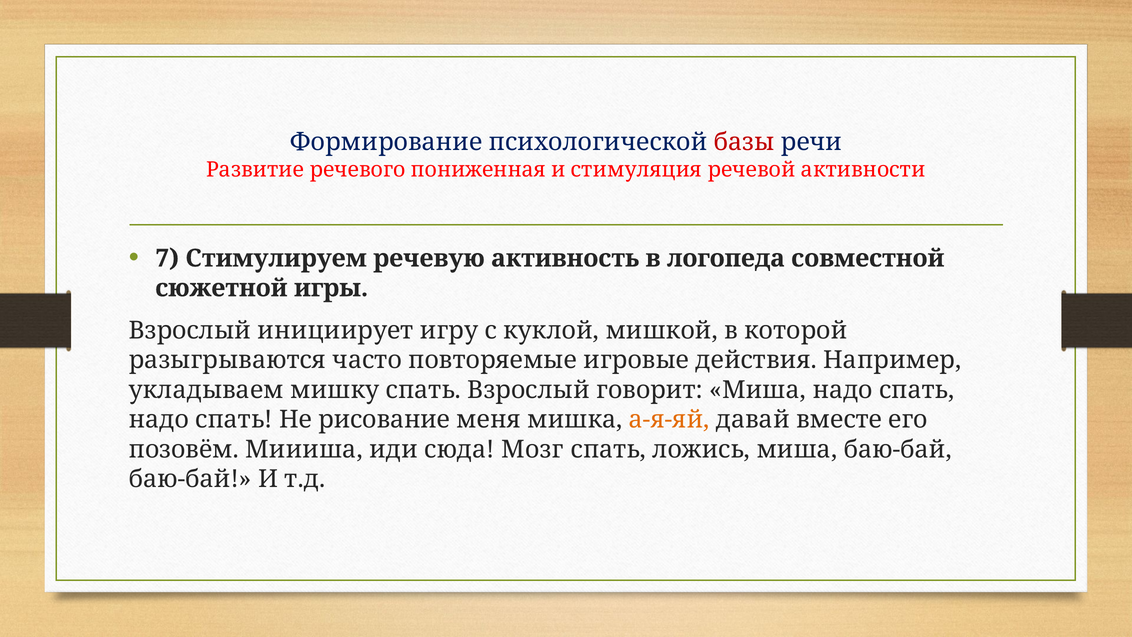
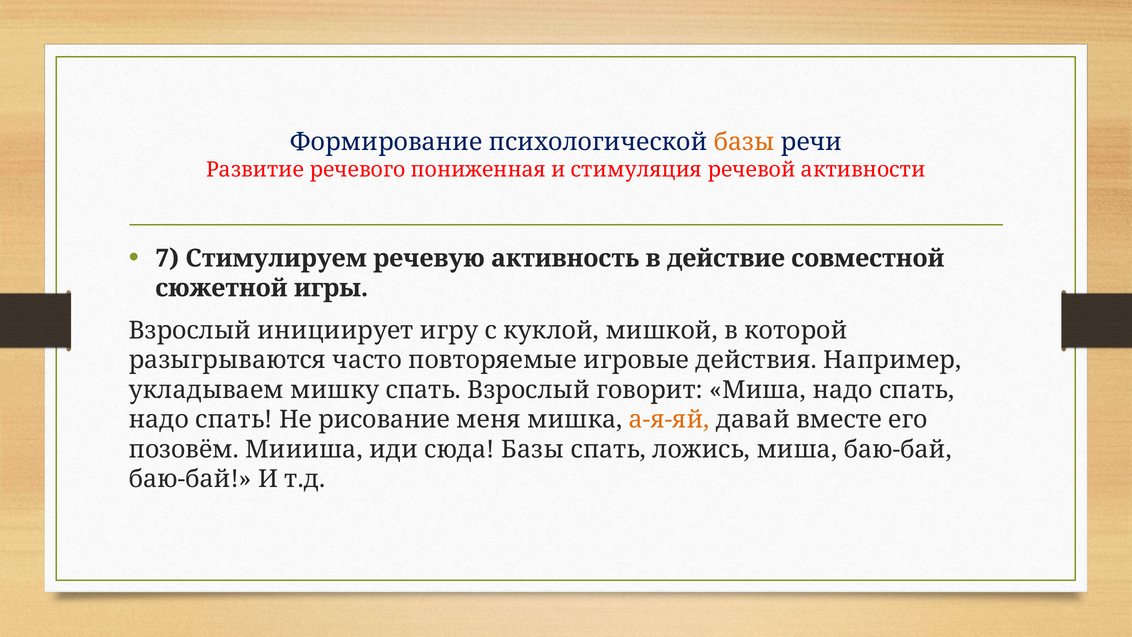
базы colour: red -> orange (744, 142)
логопеда: логопеда -> действие (726, 258)
сюда Мозг: Мозг -> Базы (533, 449)
